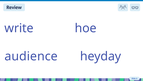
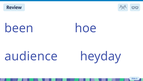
write: write -> been (19, 28)
